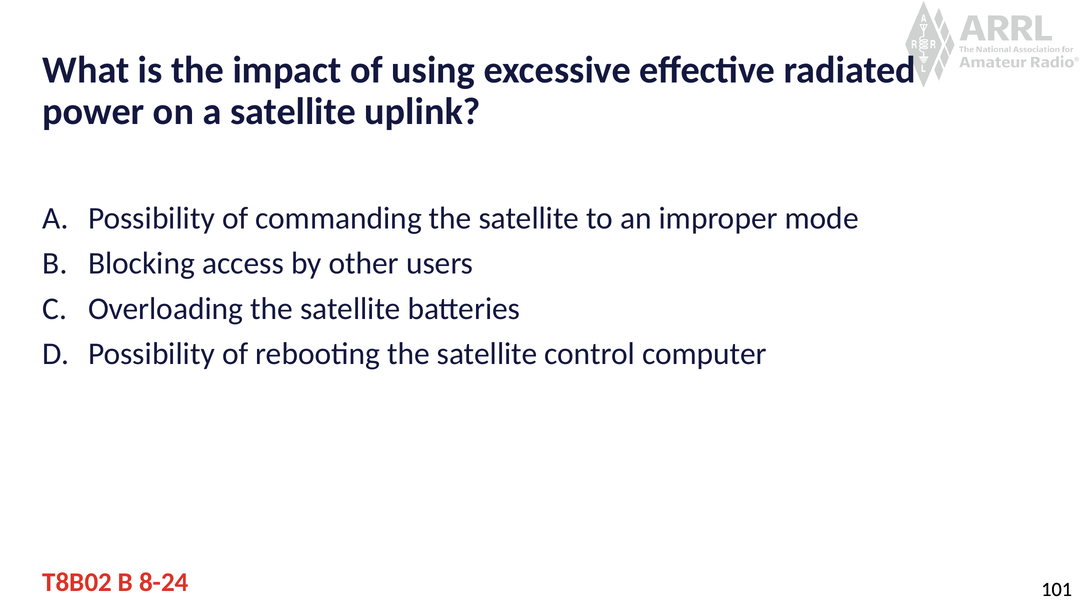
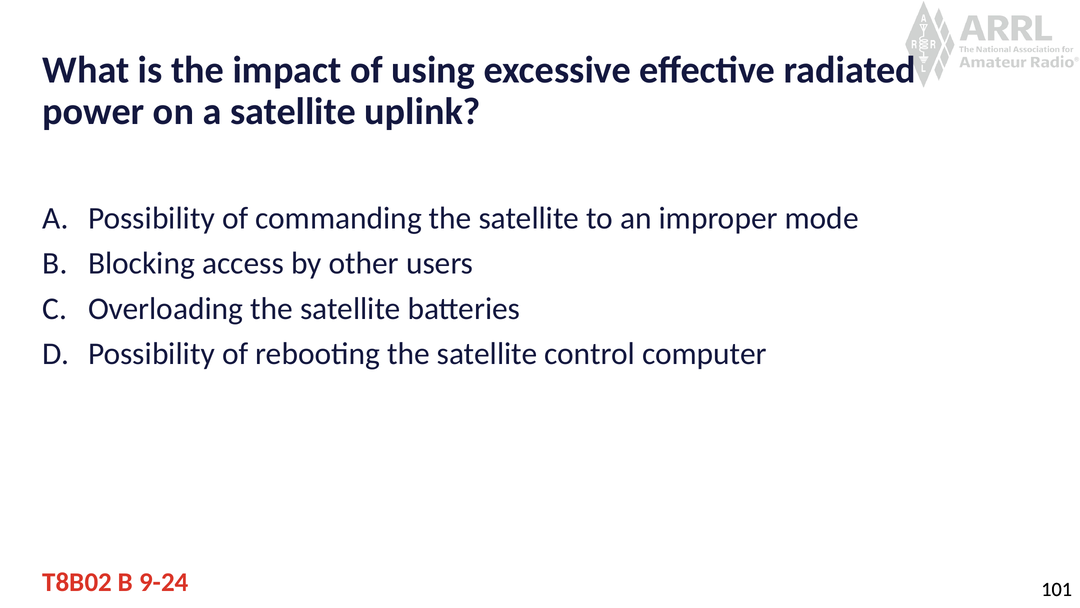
8-24: 8-24 -> 9-24 (164, 582)
